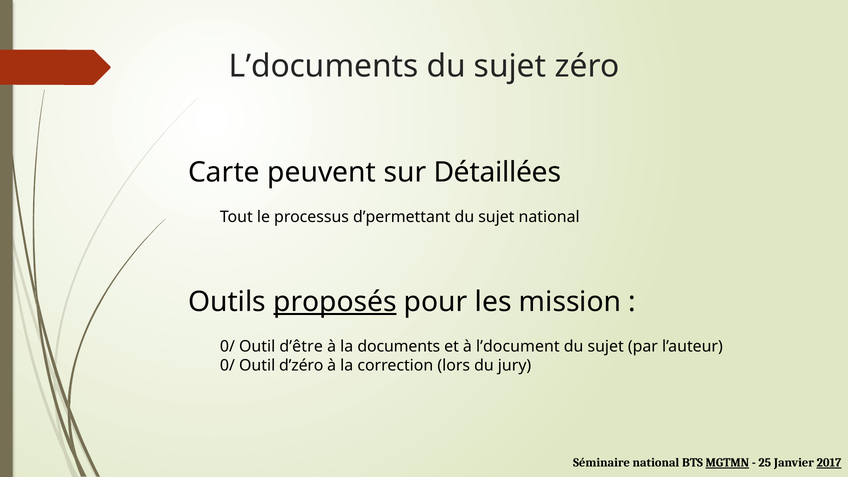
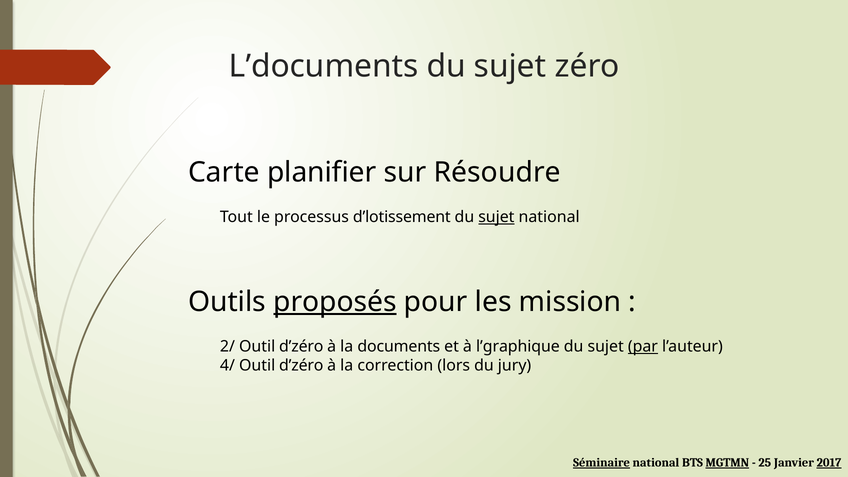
peuvent: peuvent -> planifier (322, 172)
Détaillées: Détaillées -> Résoudre (497, 172)
d’permettant: d’permettant -> d’lotissement (402, 217)
sujet underline: none -> present (496, 217)
0/: 0/ -> 2/ (227, 346)
d’être: d’être -> d’zéro (301, 346)
l’document: l’document -> l’graphique (518, 346)
par underline: none -> present (643, 346)
0/: 0/ -> 4/ (227, 366)
Séminaire underline: none -> present (602, 463)
